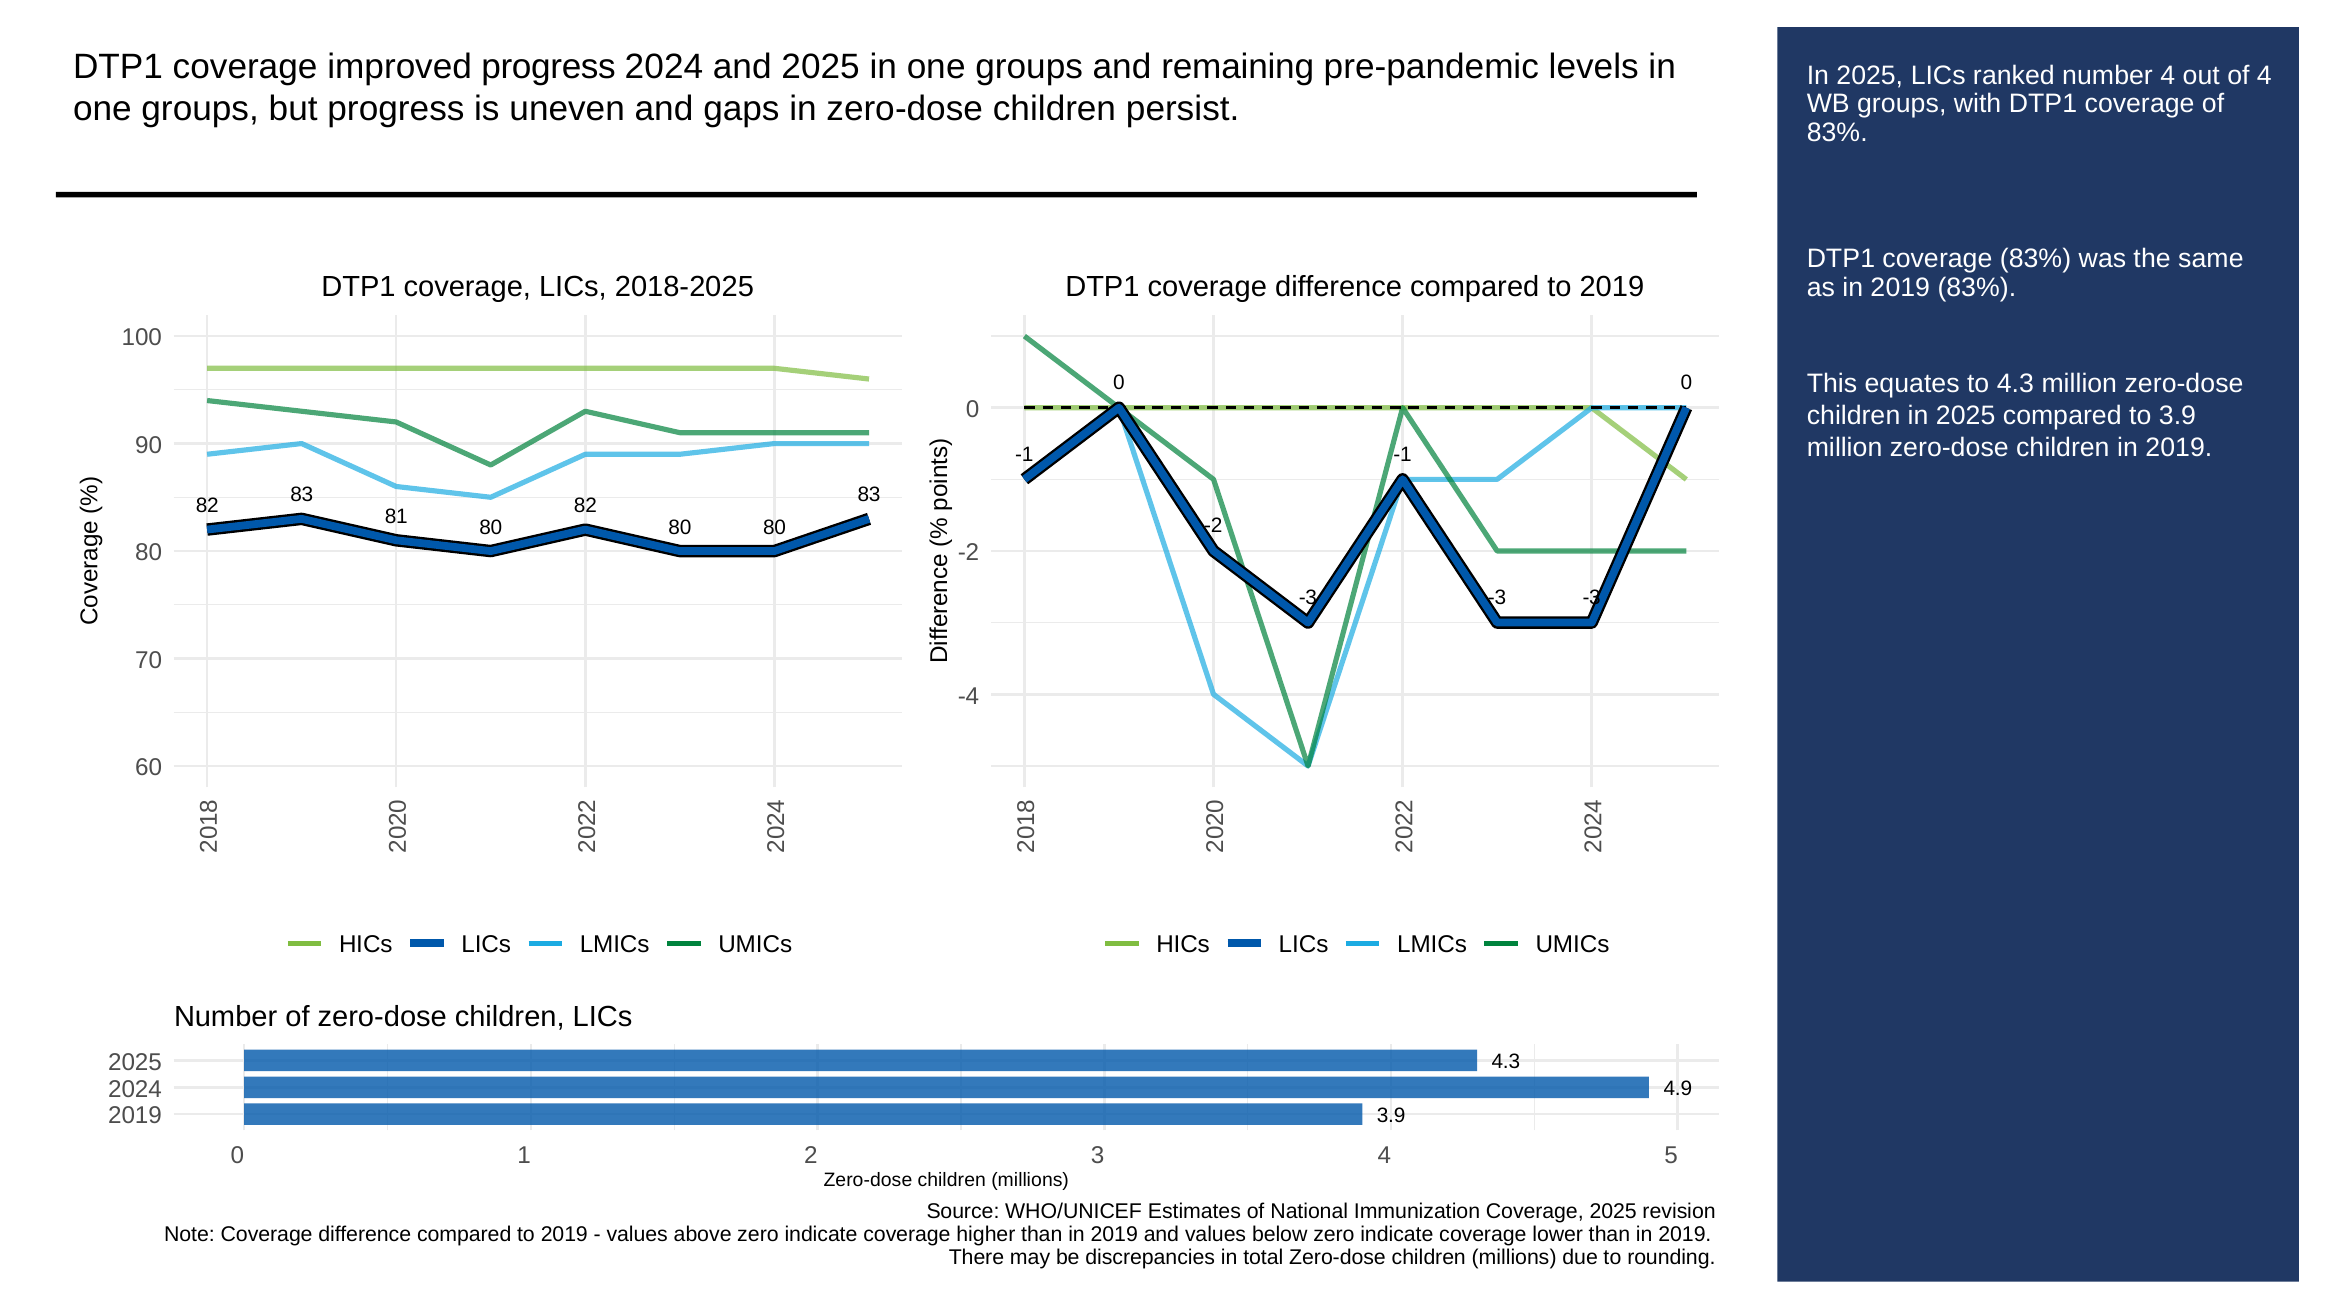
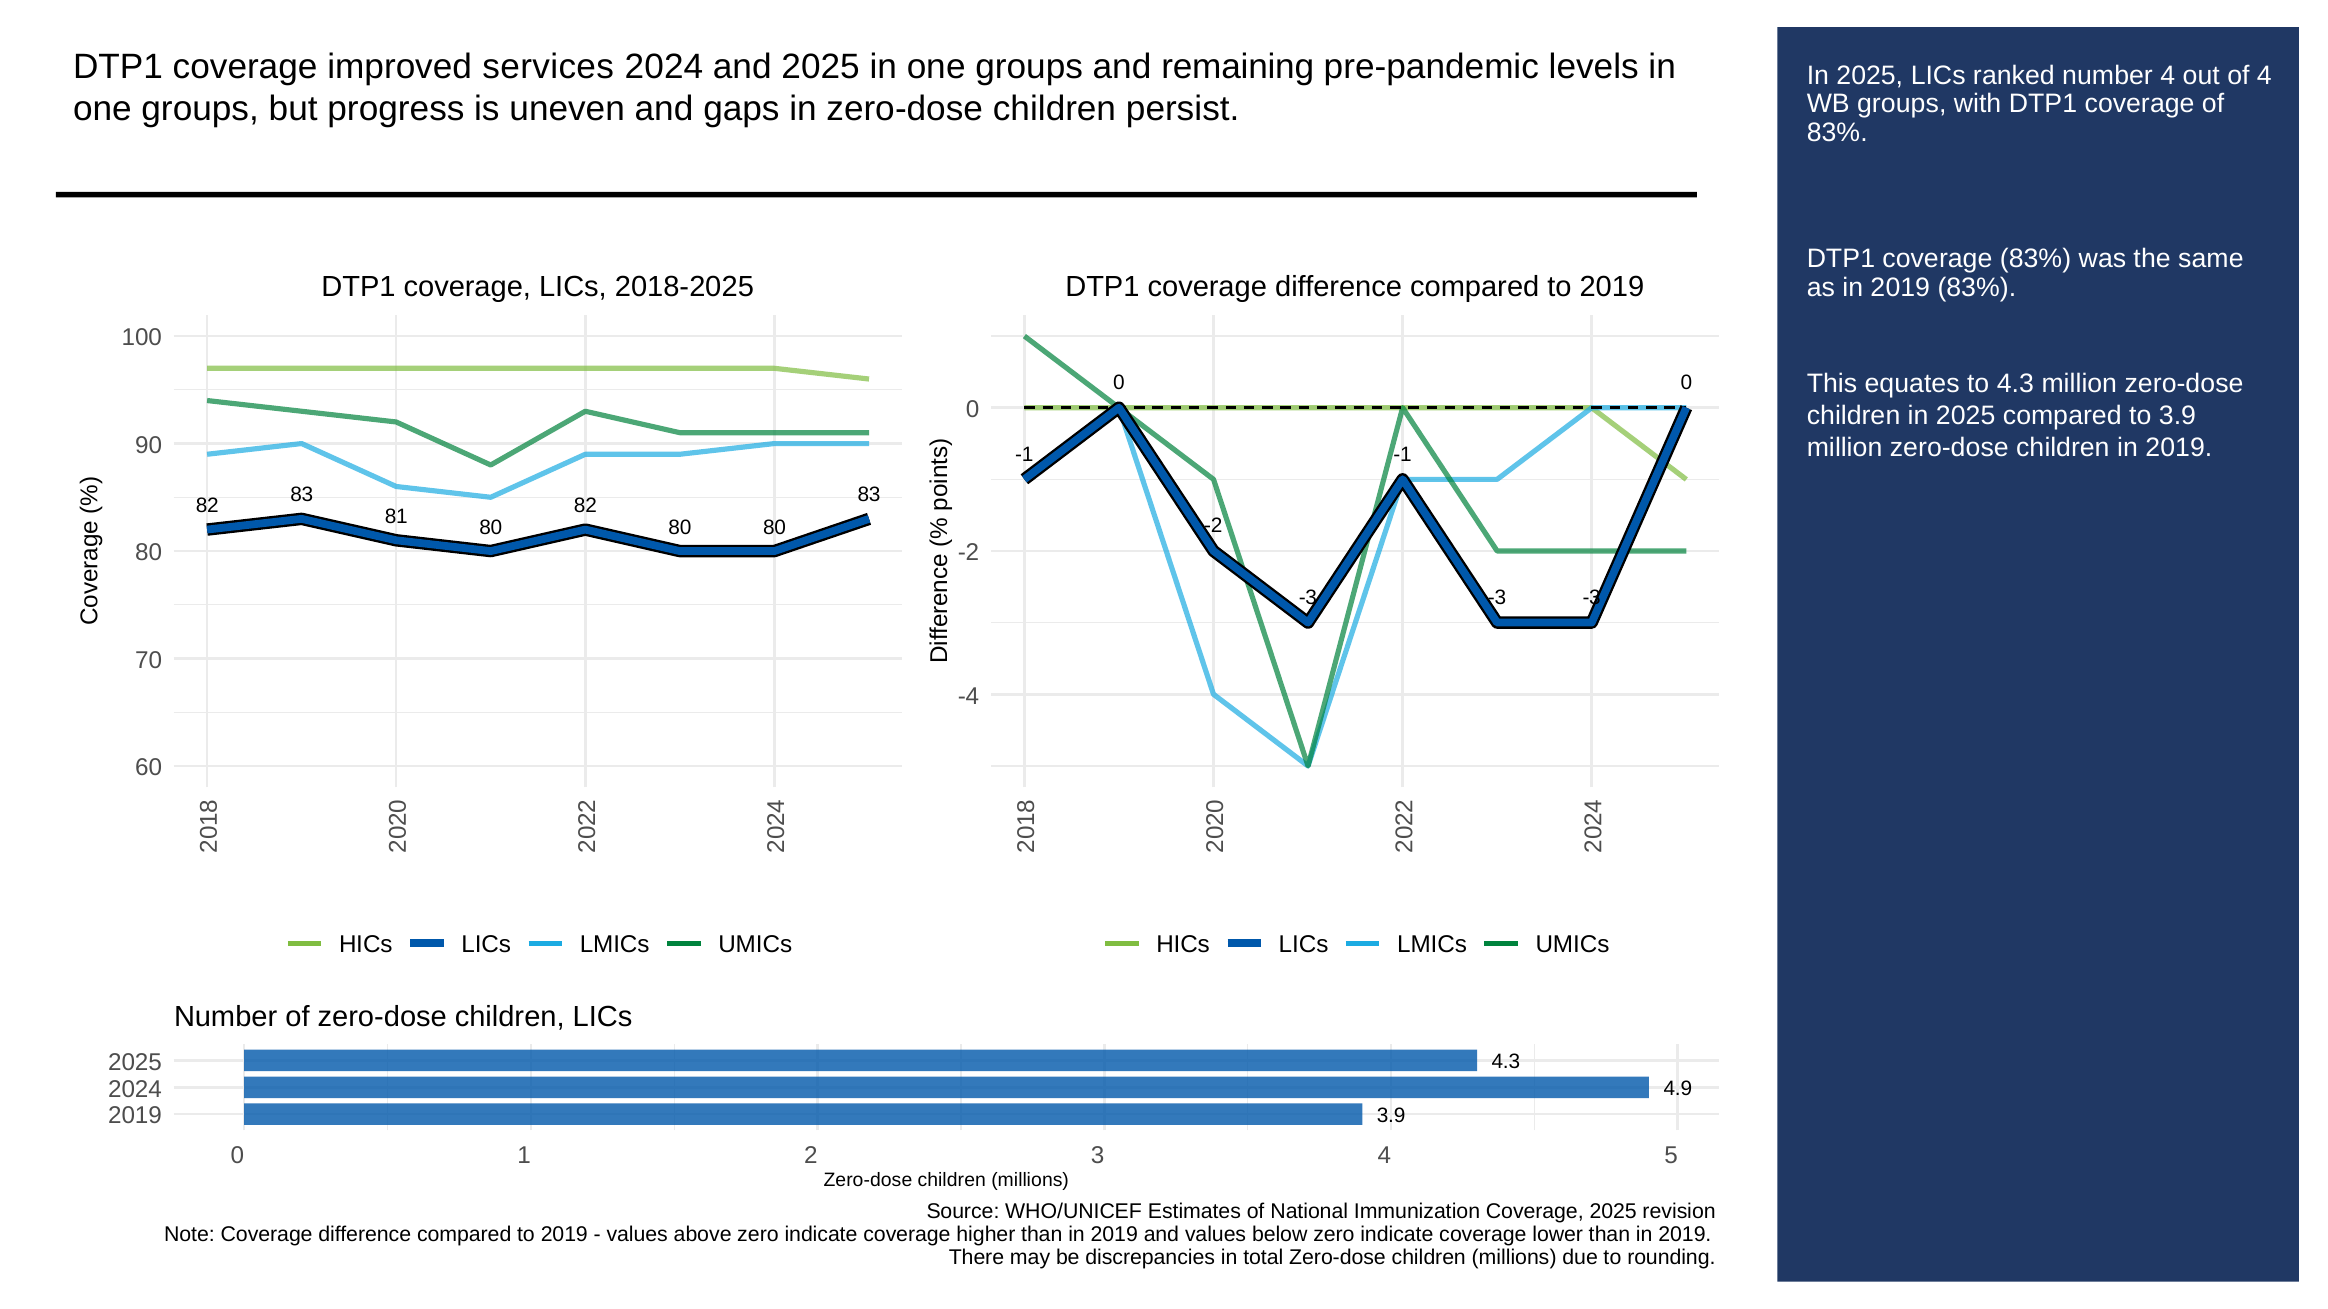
improved progress: progress -> services (548, 67)
